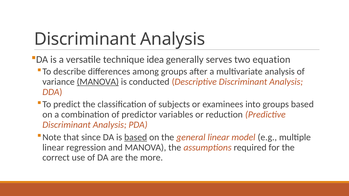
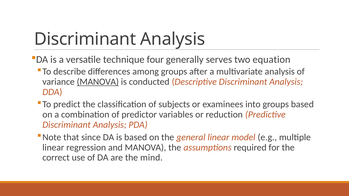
idea: idea -> four (155, 60)
based underline: present -> none (136, 137)
more: more -> mind (151, 158)
